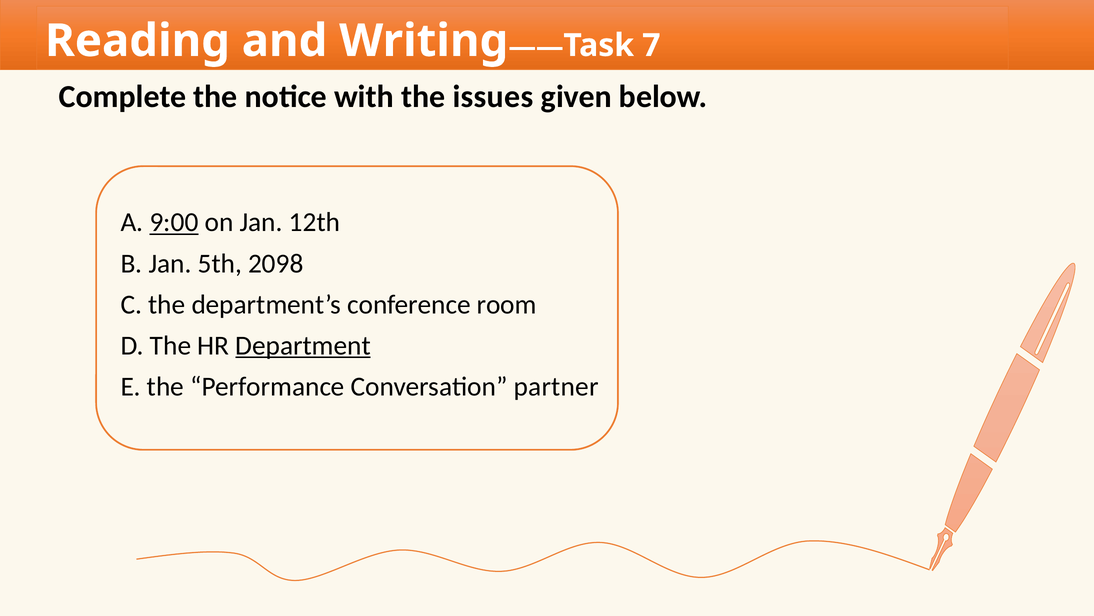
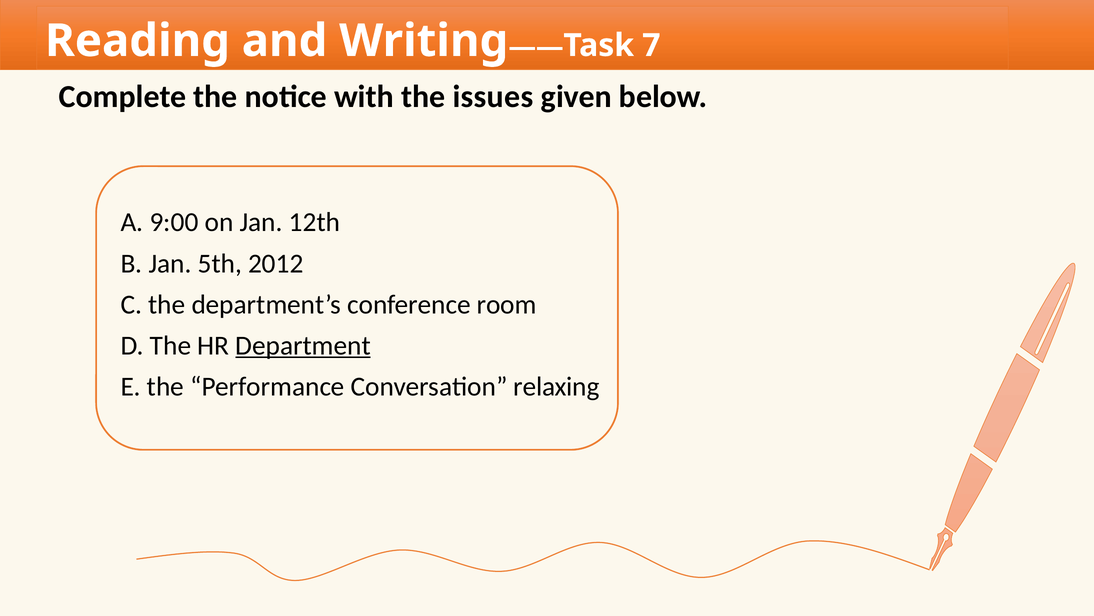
9:00 underline: present -> none (174, 222)
2098: 2098 -> 2012 (276, 263)
partner: partner -> relaxing (556, 386)
